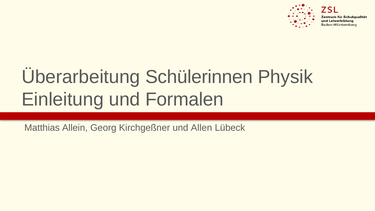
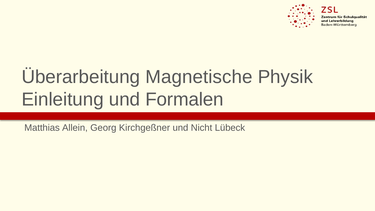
Schülerinnen: Schülerinnen -> Magnetische (199, 77)
Allen: Allen -> Nicht (202, 128)
